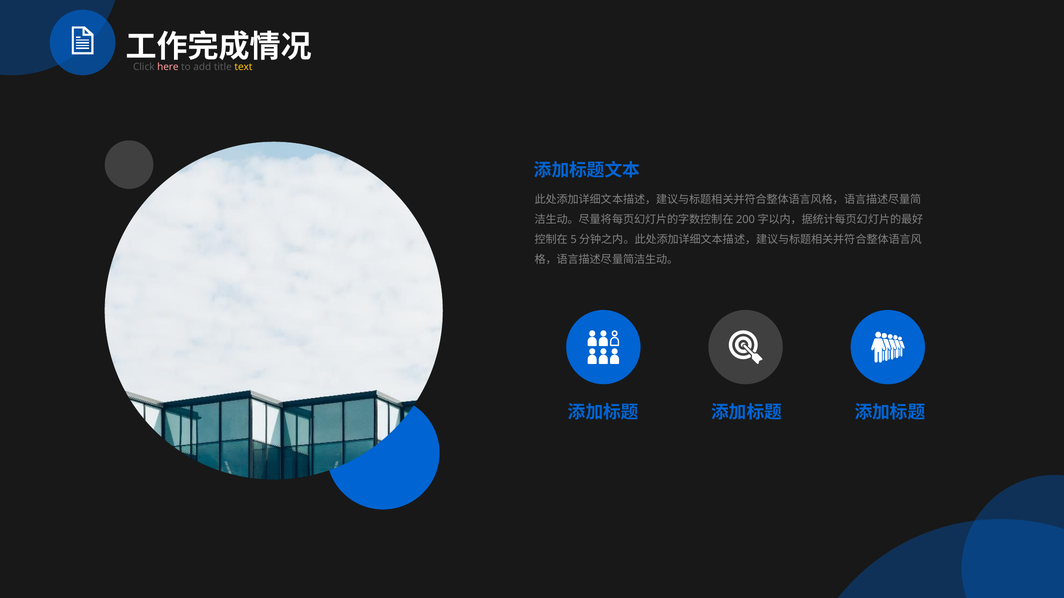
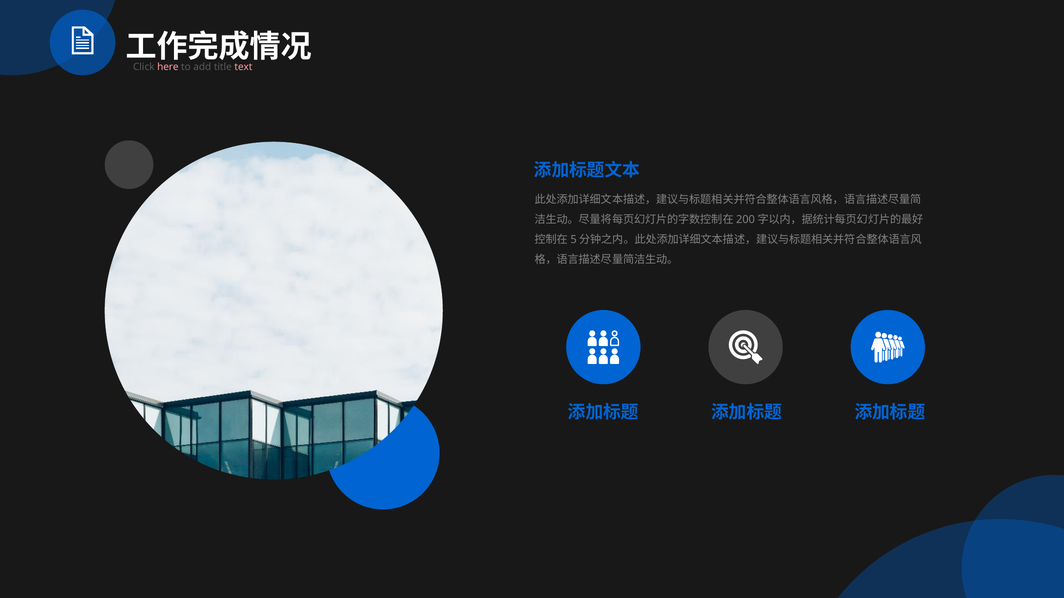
text colour: yellow -> pink (243, 67)
